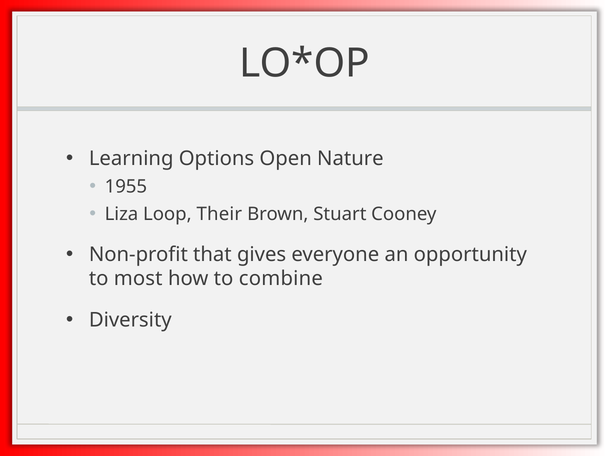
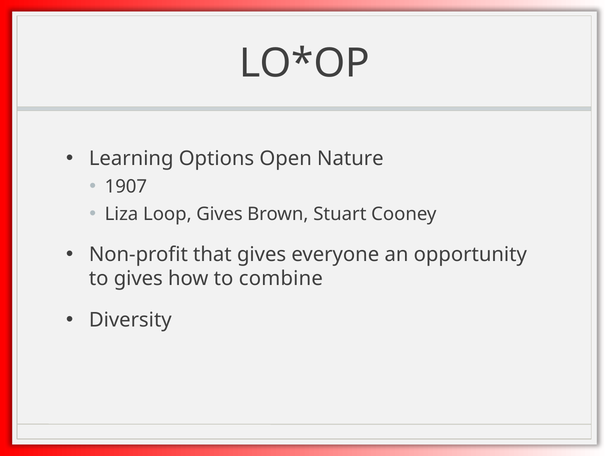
1955: 1955 -> 1907 (126, 187)
Loop Their: Their -> Gives (220, 214)
to most: most -> gives (138, 279)
